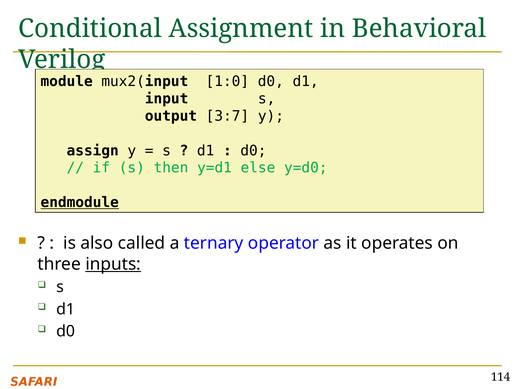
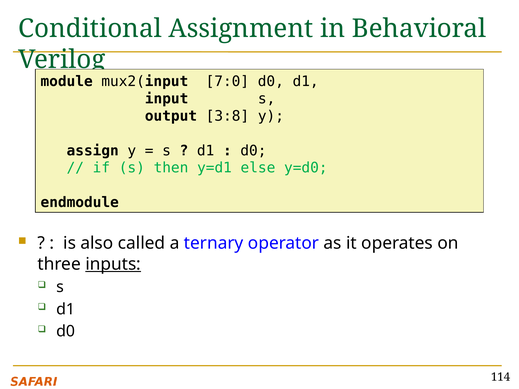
1:0: 1:0 -> 7:0 (227, 81)
3:7: 3:7 -> 3:8 (227, 116)
endmodule underline: present -> none (80, 203)
